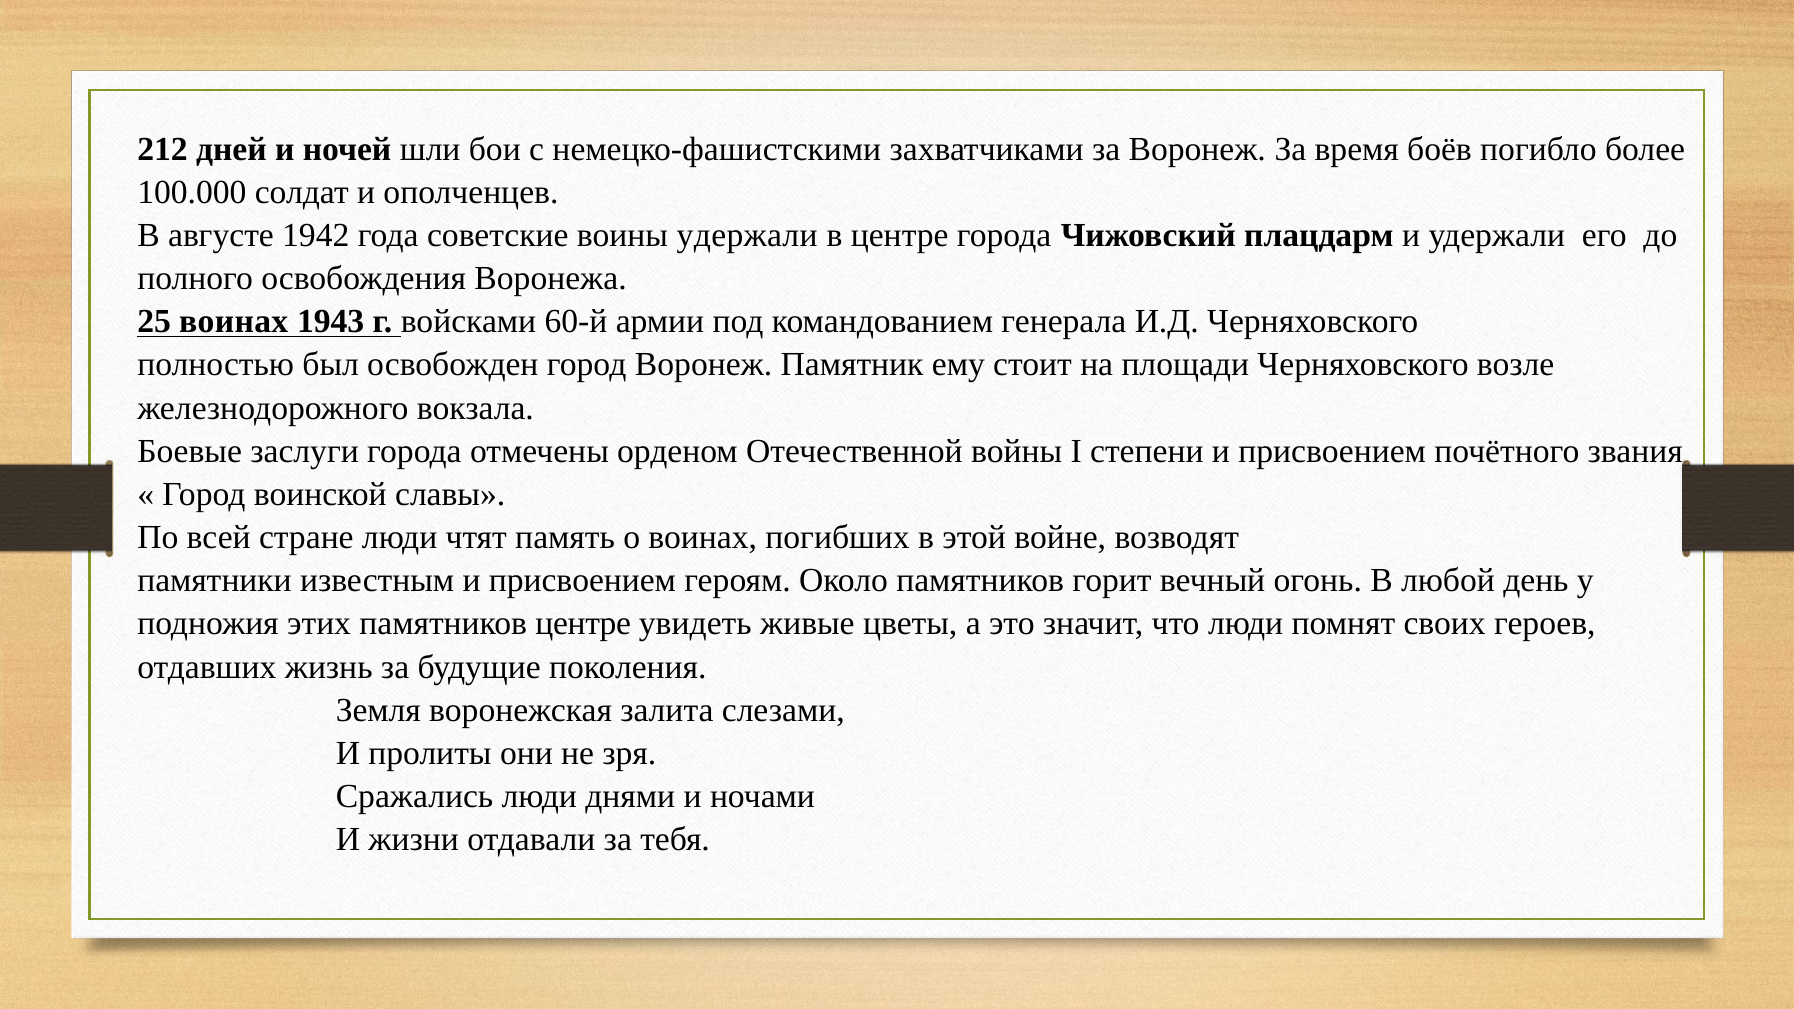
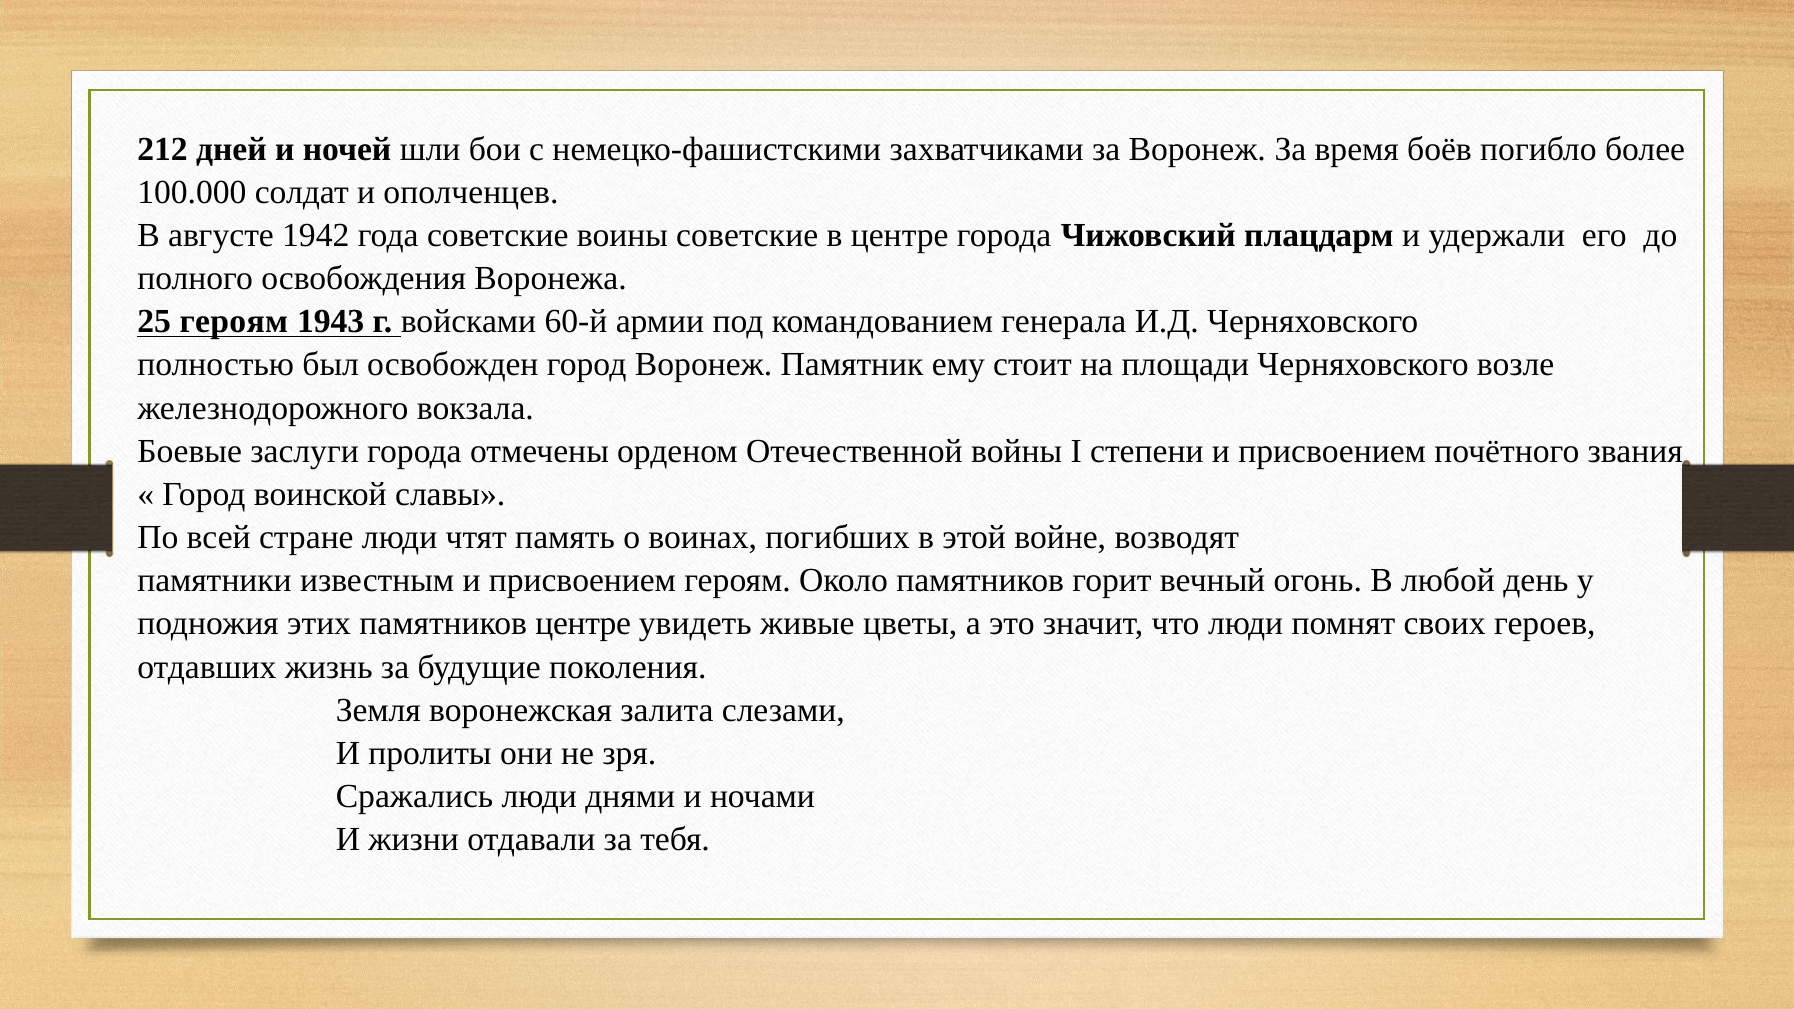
воины удержали: удержали -> советские (747, 235)
25 воинах: воинах -> героям (234, 322)
